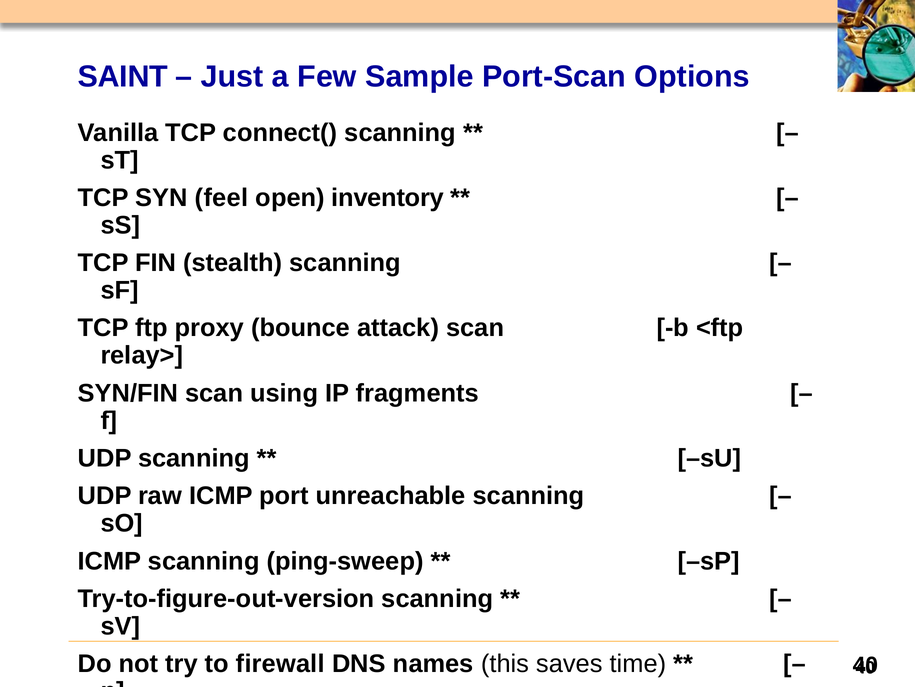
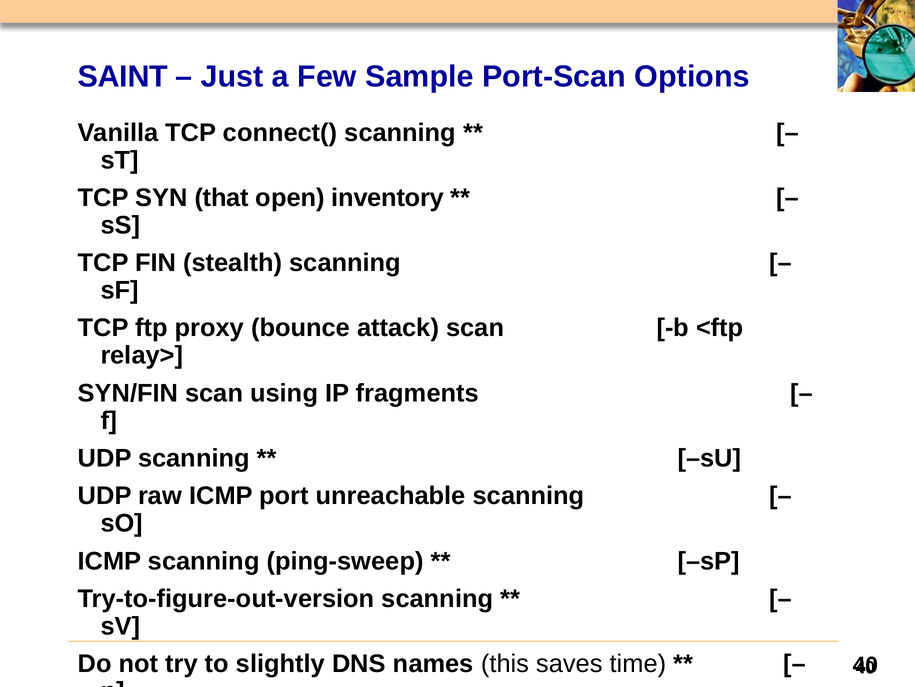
feel: feel -> that (222, 198)
firewall: firewall -> slightly (280, 663)
